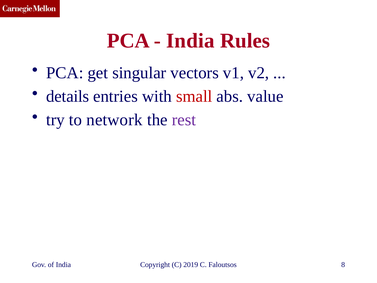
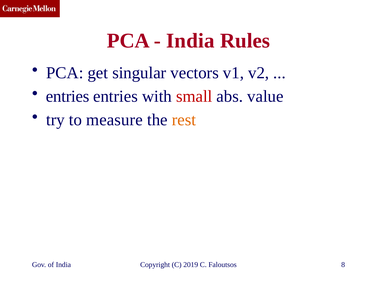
details: details -> entries (68, 96)
network: network -> measure (114, 120)
rest colour: purple -> orange (184, 120)
